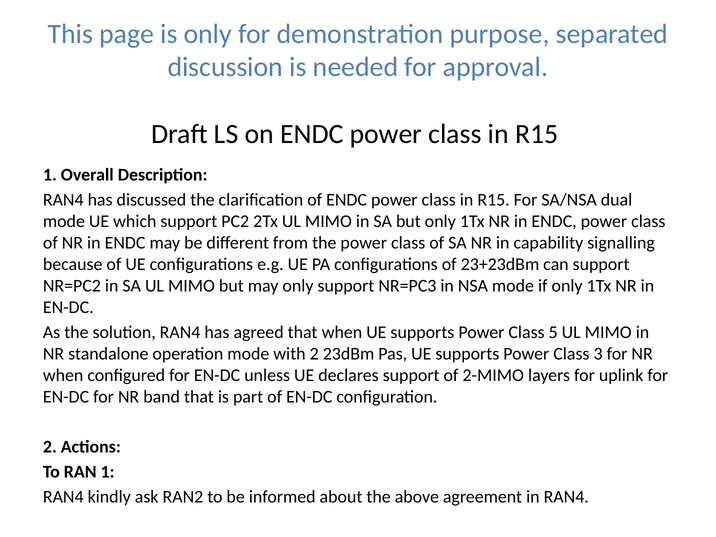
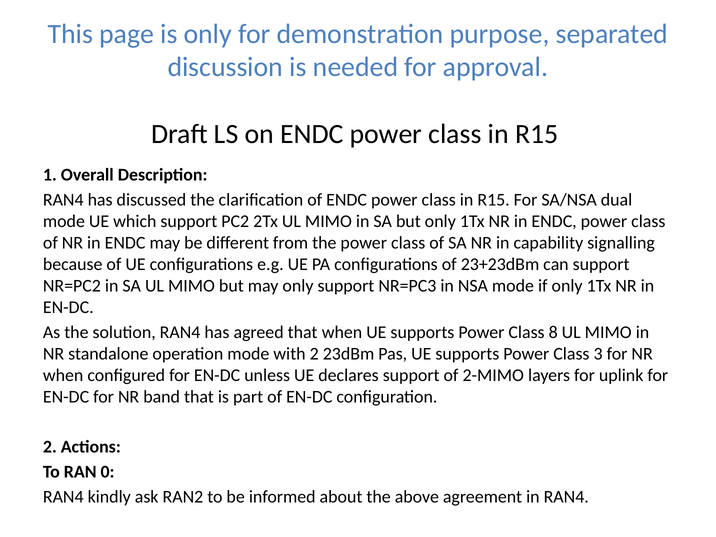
5: 5 -> 8 (553, 332)
RAN 1: 1 -> 0 (108, 472)
